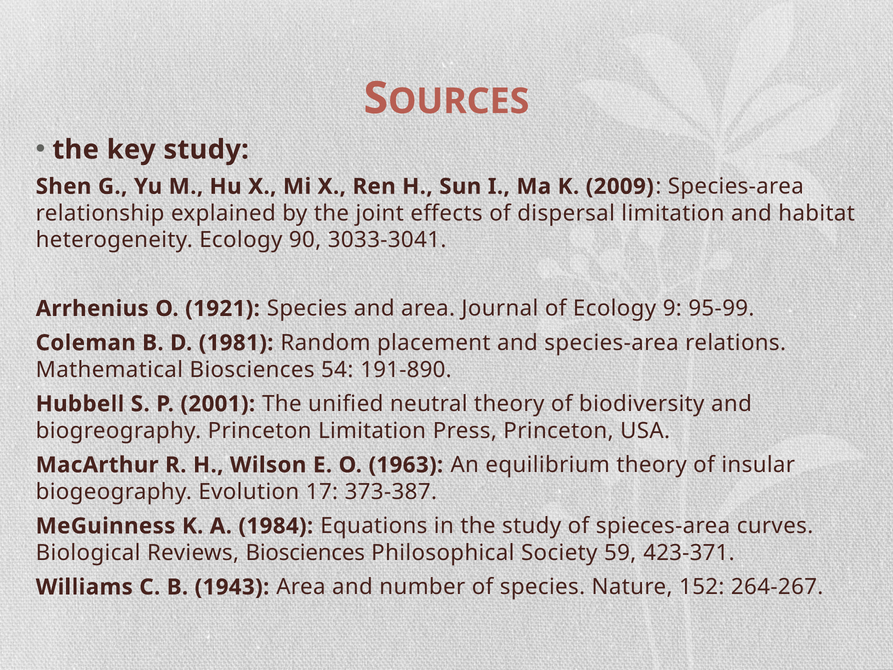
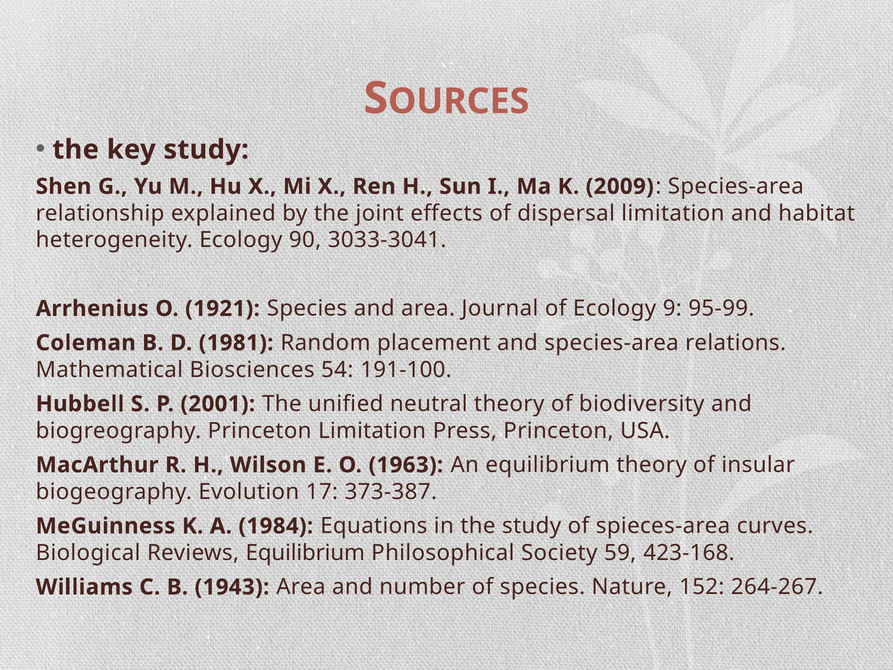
191-890: 191-890 -> 191-100 (406, 370)
Reviews Biosciences: Biosciences -> Equilibrium (305, 553)
423-371: 423-371 -> 423-168 (689, 553)
